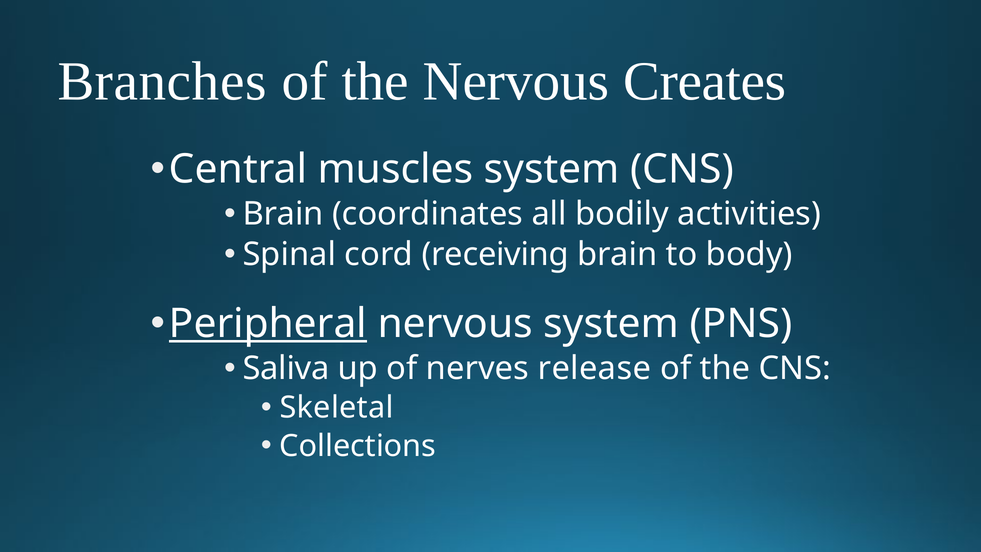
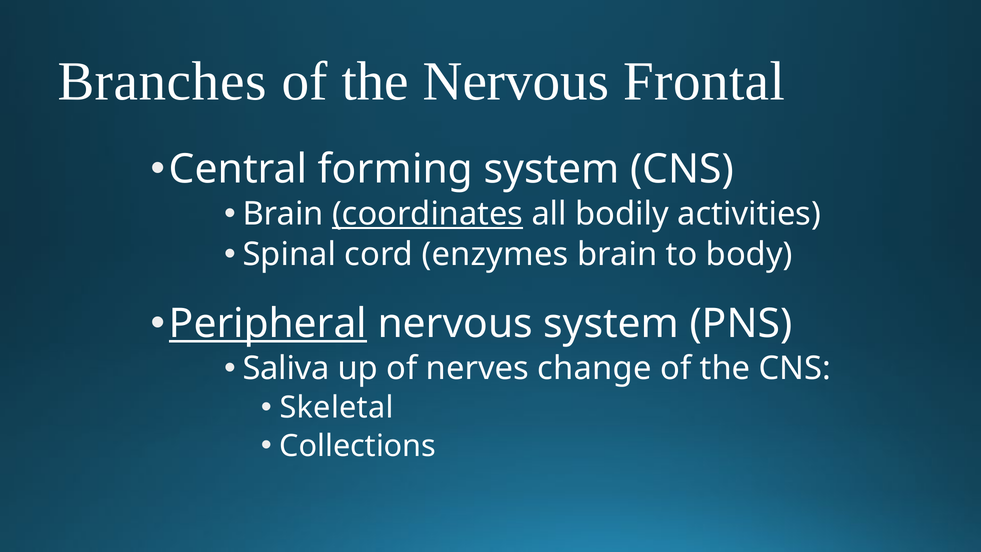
Creates: Creates -> Frontal (704, 81)
muscles: muscles -> forming (395, 169)
coordinates underline: none -> present (428, 214)
receiving: receiving -> enzymes (495, 254)
release: release -> change (594, 368)
